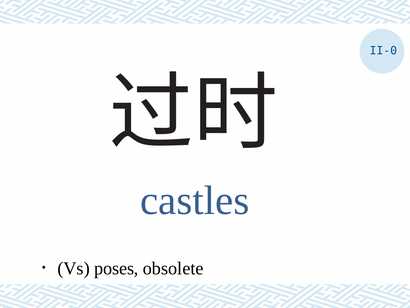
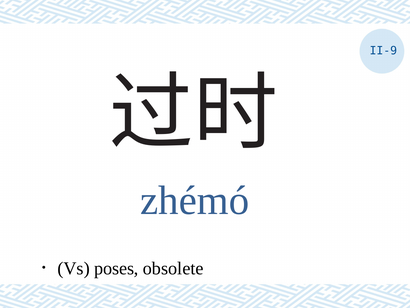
II-0: II-0 -> II-9 (383, 51)
castles: castles -> zhémó (195, 200)
